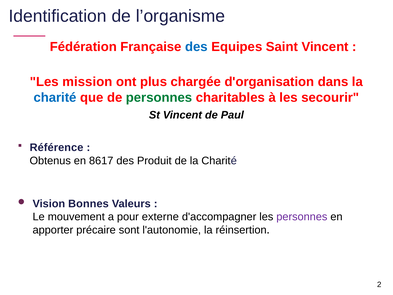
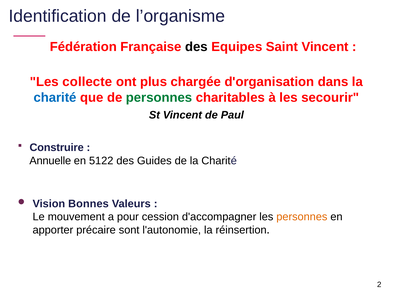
des colour: blue -> black (196, 47)
mission: mission -> collecte (87, 82)
Référence: Référence -> Construire (57, 147)
Obtenus: Obtenus -> Annuelle (50, 161)
8617: 8617 -> 5122 (101, 161)
Produit: Produit -> Guides (154, 161)
externe: externe -> cession (160, 217)
personnes colour: purple -> orange (302, 217)
